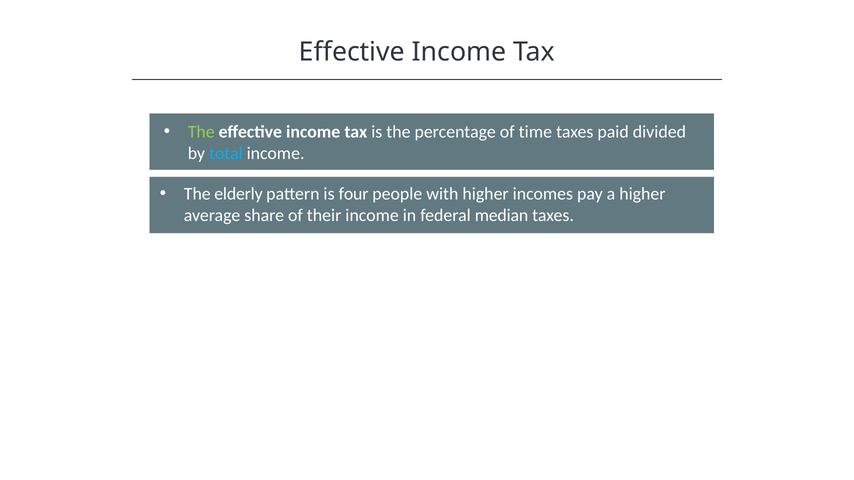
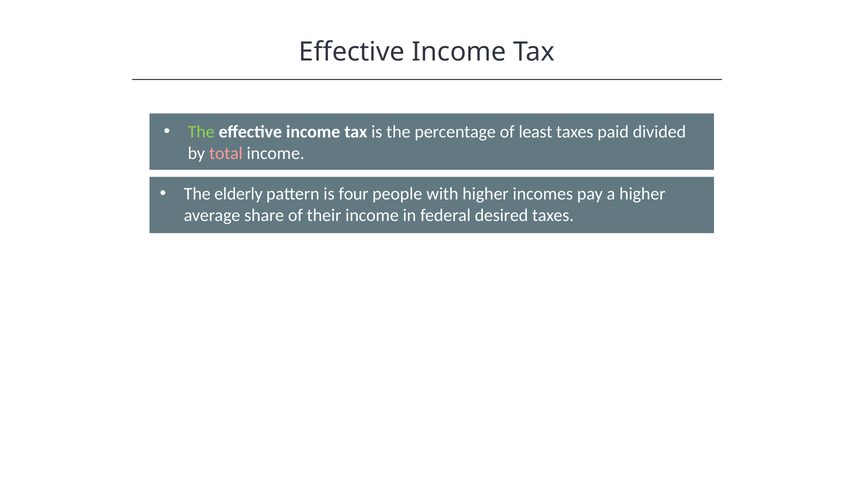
time: time -> least (535, 132)
total colour: light blue -> pink (226, 153)
median: median -> desired (501, 216)
